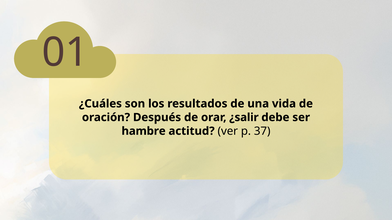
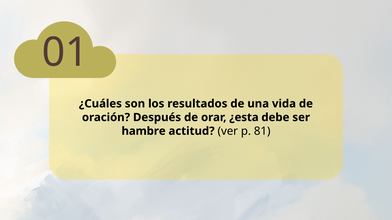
¿salir: ¿salir -> ¿esta (244, 118)
37: 37 -> 81 (262, 131)
